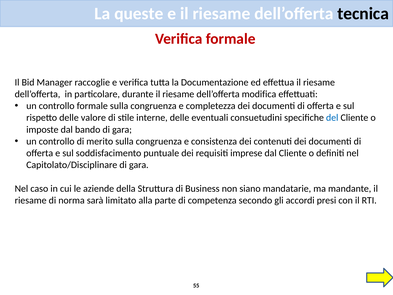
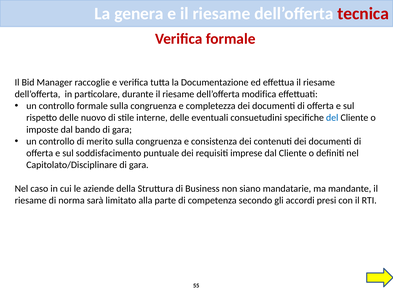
queste: queste -> genera (139, 14)
tecnica colour: black -> red (363, 14)
valore: valore -> nuovo (93, 118)
